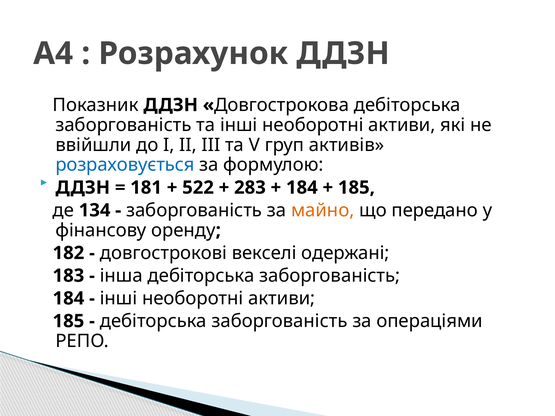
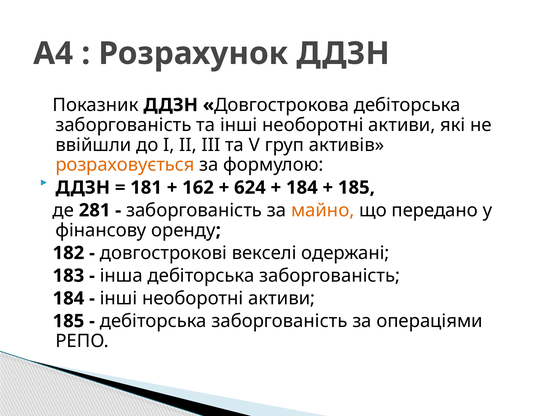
розраховується colour: blue -> orange (125, 165)
522: 522 -> 162 (198, 188)
283: 283 -> 624 (250, 188)
134: 134 -> 281 (95, 210)
